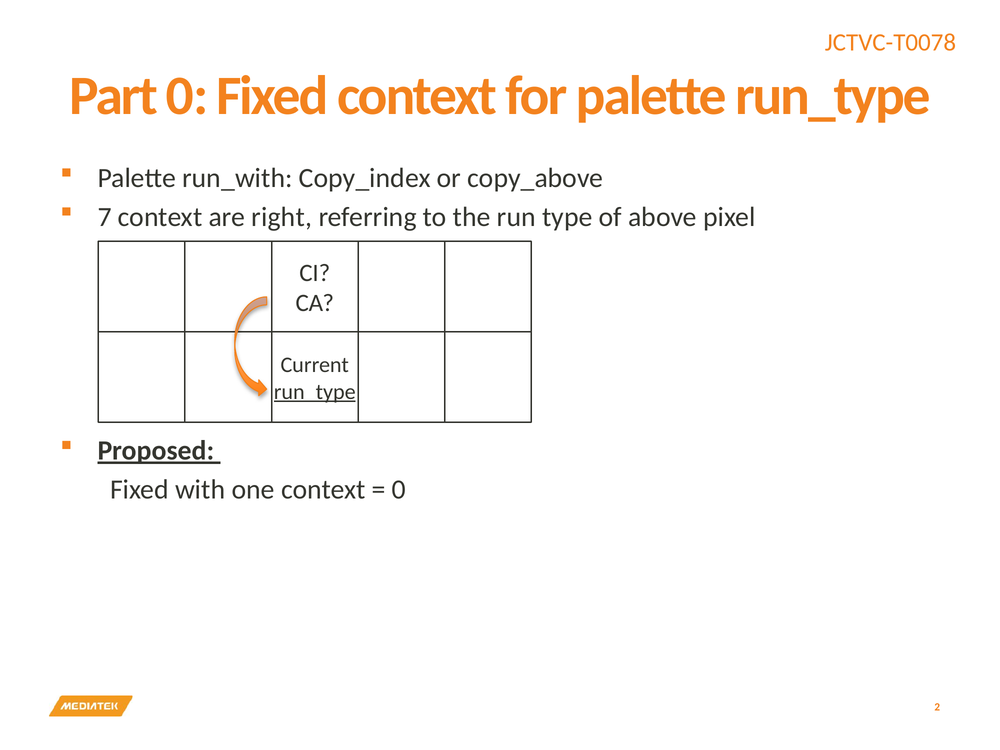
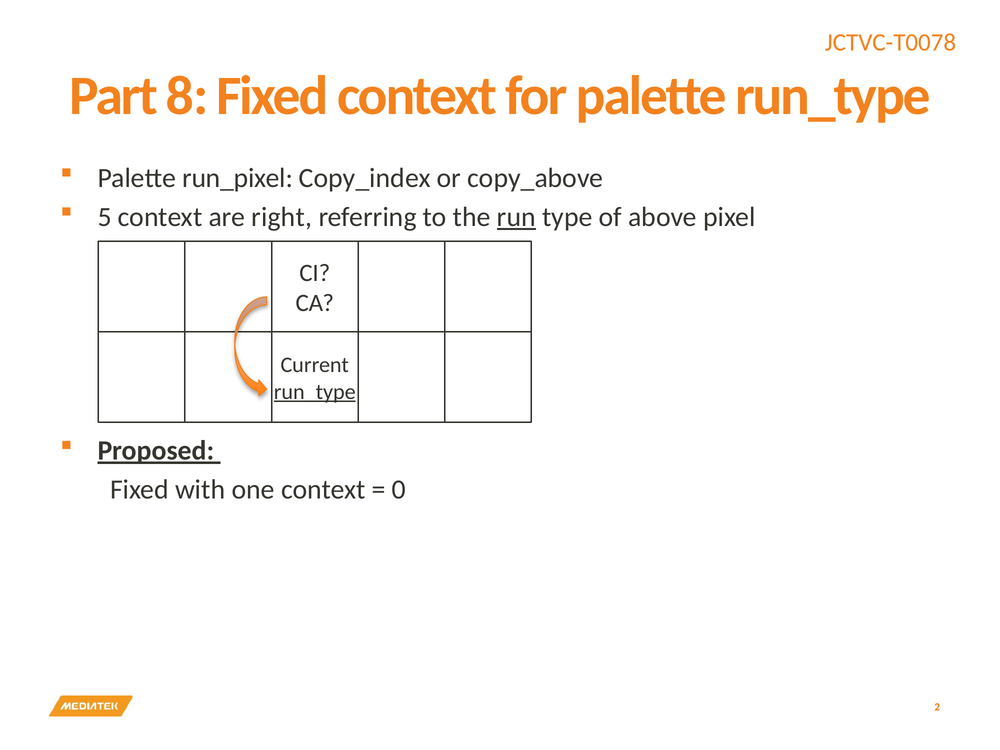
Part 0: 0 -> 8 (187, 96)
run_with: run_with -> run_pixel (238, 178)
7: 7 -> 5 (105, 217)
run underline: none -> present (516, 217)
